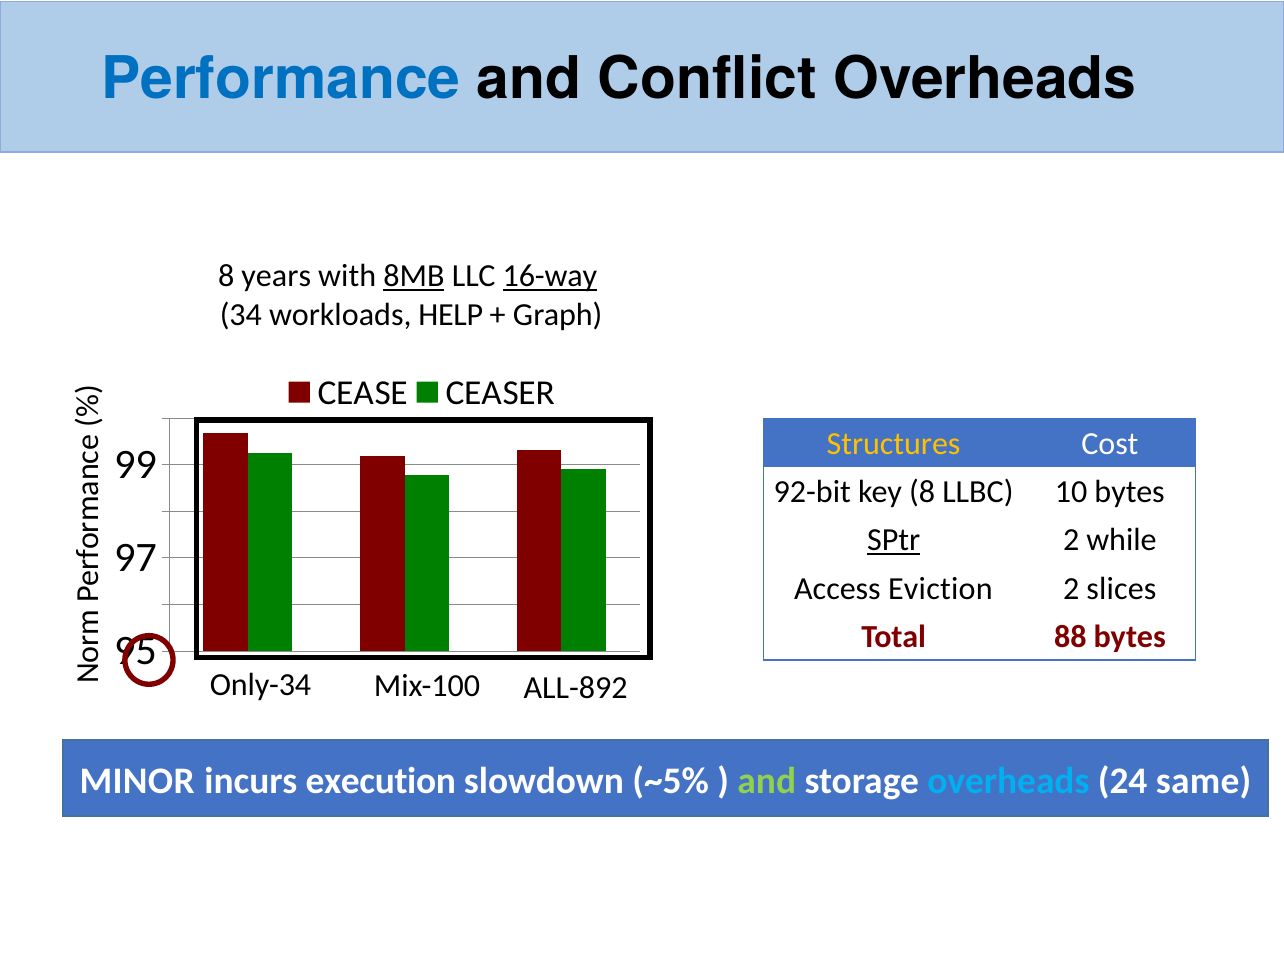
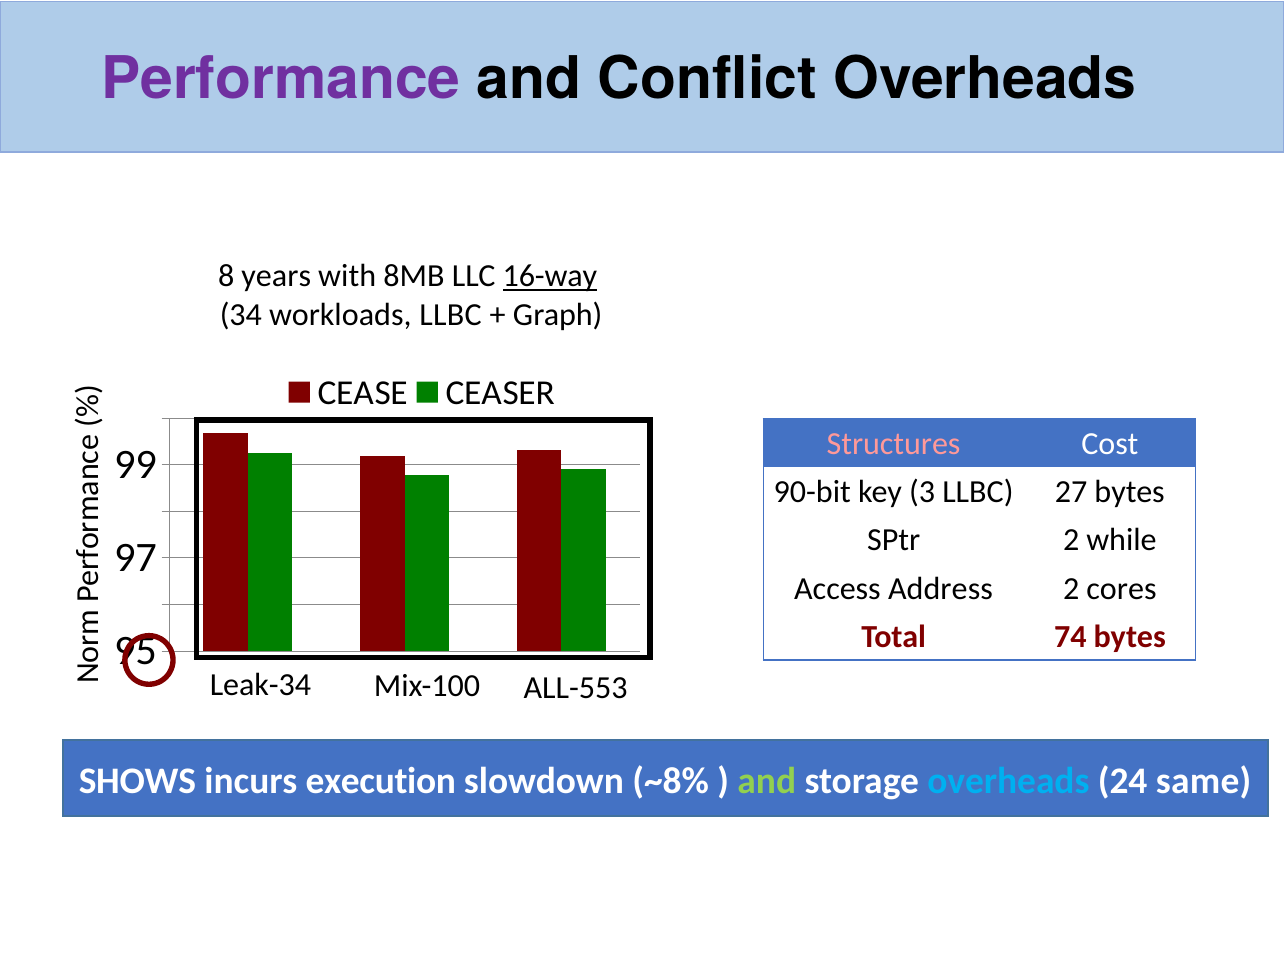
Performance colour: blue -> purple (281, 79)
8MB underline: present -> none (414, 276)
workloads HELP: HELP -> LLBC (450, 315)
Structures colour: yellow -> pink (894, 444)
92-bit: 92-bit -> 90-bit (812, 492)
key 8: 8 -> 3 (922, 492)
10: 10 -> 27 (1071, 492)
SPtr underline: present -> none (894, 540)
Eviction: Eviction -> Address (940, 588)
slices: slices -> cores (1121, 588)
88: 88 -> 74 (1070, 637)
Only-34: Only-34 -> Leak-34 (260, 685)
ALL-892: ALL-892 -> ALL-553 (576, 688)
MINOR: MINOR -> SHOWS (137, 781)
~5%: ~5% -> ~8% (671, 781)
